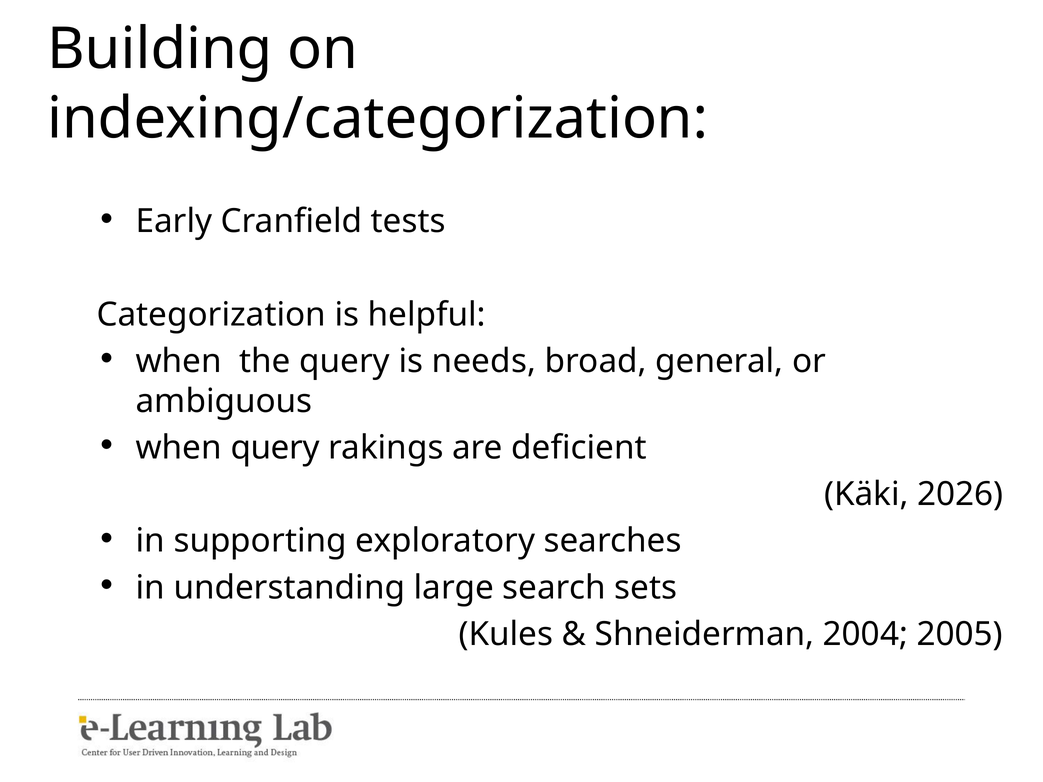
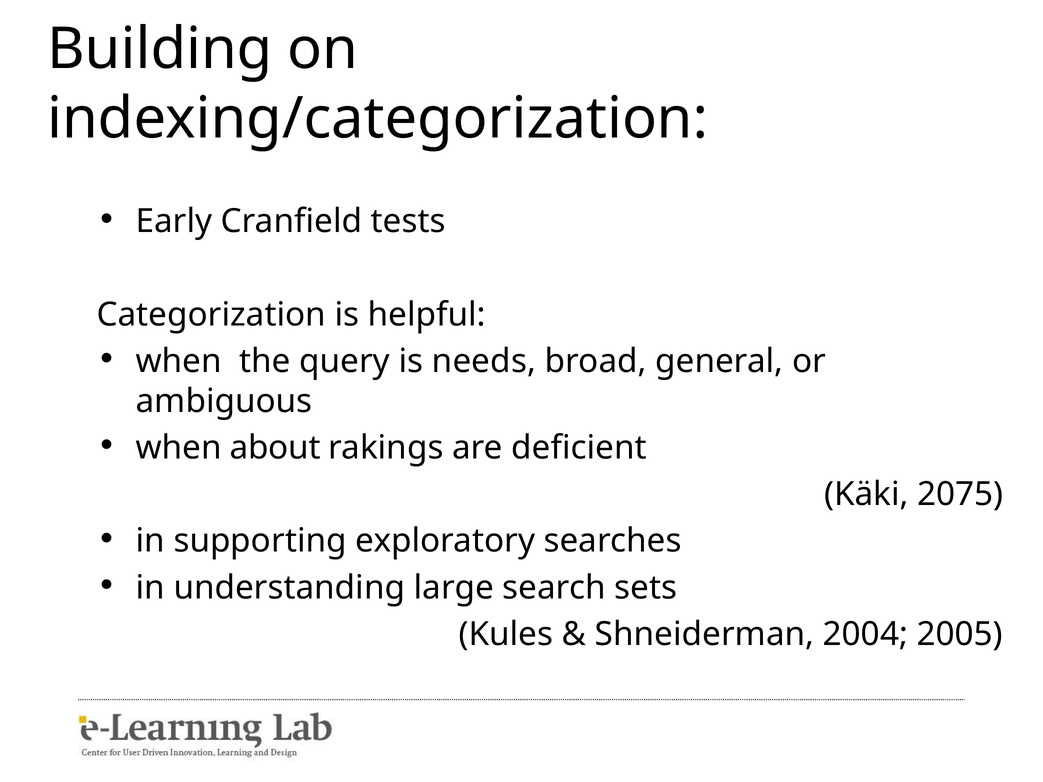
when query: query -> about (275, 448)
2026: 2026 -> 2075 (960, 494)
